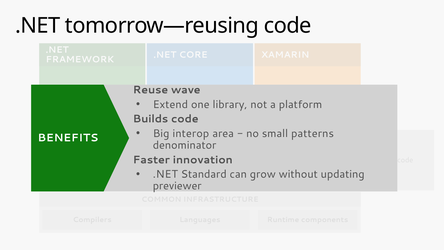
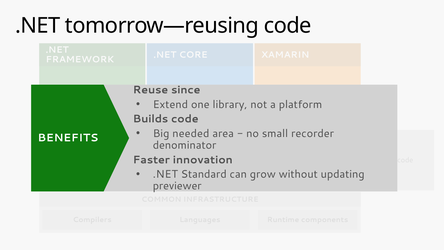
wave: wave -> since (186, 90)
interop: interop -> needed (191, 133)
patterns: patterns -> recorder (313, 133)
